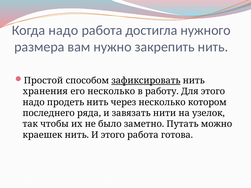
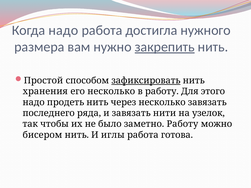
закрепить underline: none -> present (165, 47)
несколько котором: котором -> завязать (207, 102)
заметно Путать: Путать -> Работу (182, 124)
краешек: краешек -> бисером (42, 135)
И этого: этого -> иглы (113, 135)
